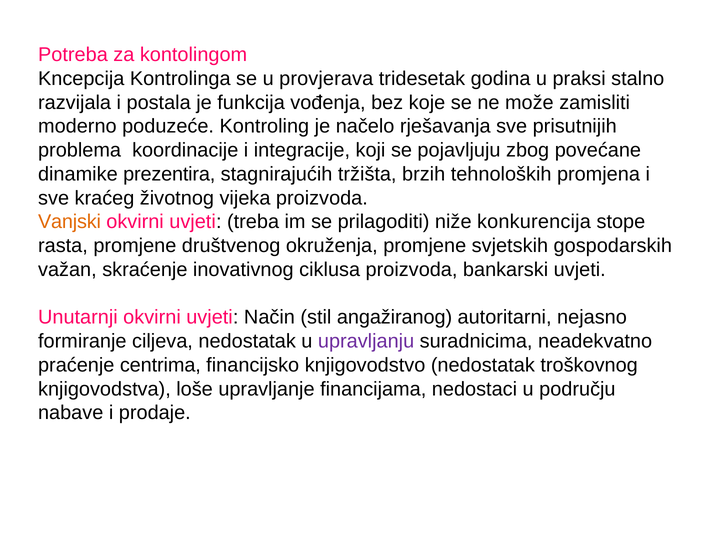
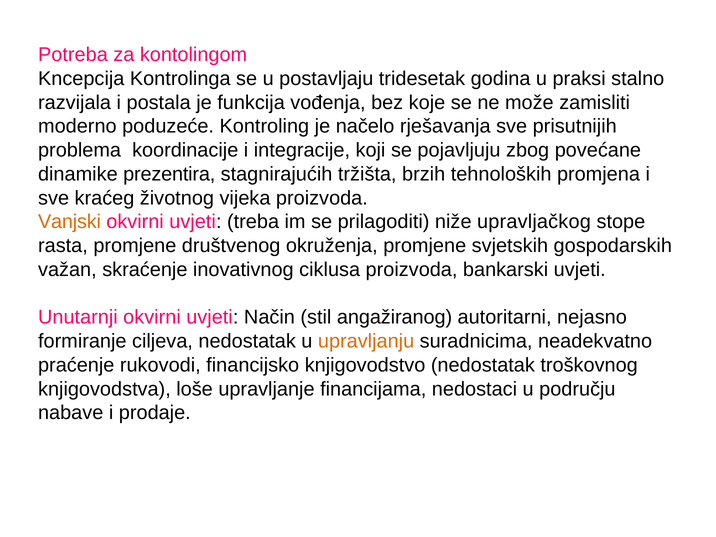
provjerava: provjerava -> postavljaju (326, 79)
konkurencija: konkurencija -> upravljačkog (534, 222)
upravljanju colour: purple -> orange (366, 341)
centrima: centrima -> rukovodi (160, 365)
